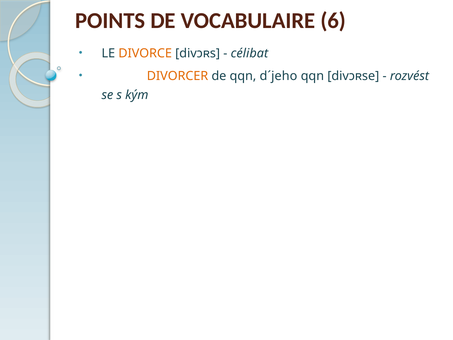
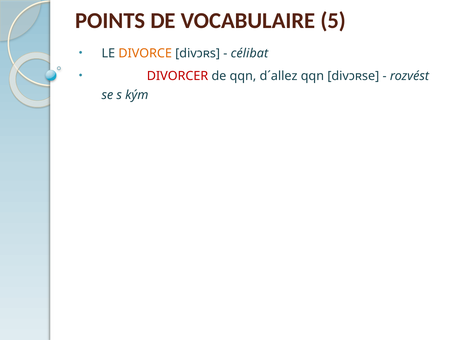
6: 6 -> 5 (333, 21)
DIVORCER colour: orange -> red (178, 76)
d´jeho: d´jeho -> d´allez (279, 76)
